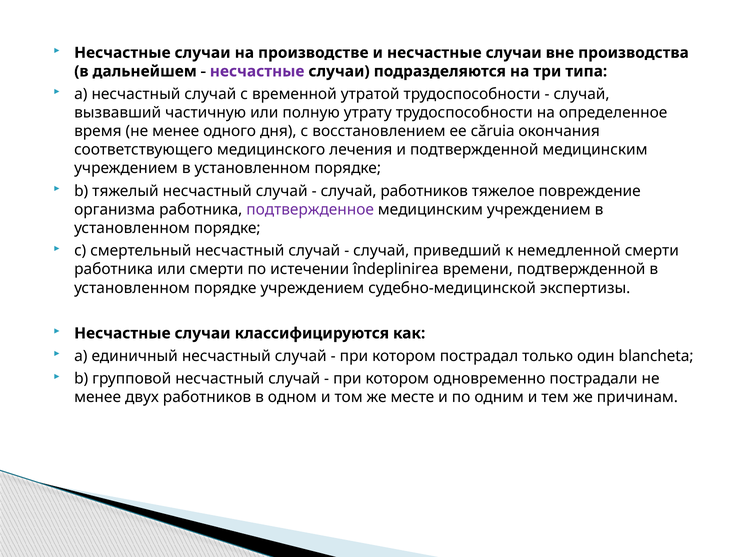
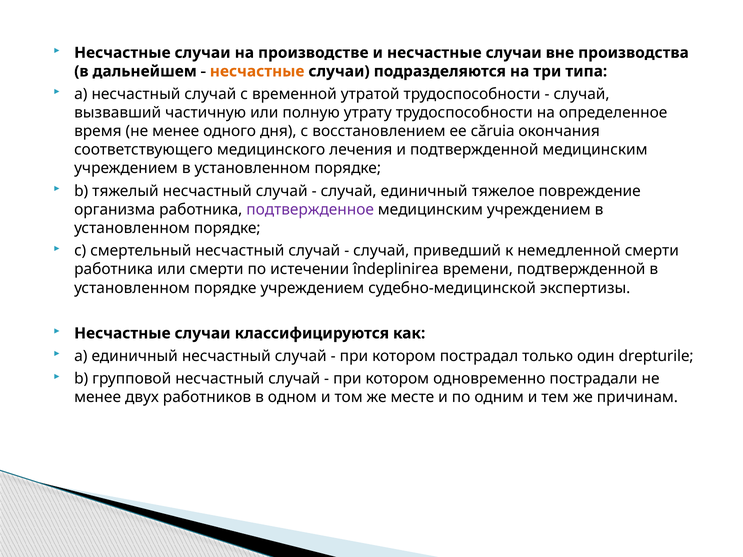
несчастные colour: purple -> orange (257, 71)
случай работников: работников -> единичный (424, 191)
blancheta: blancheta -> drepturile (656, 356)
